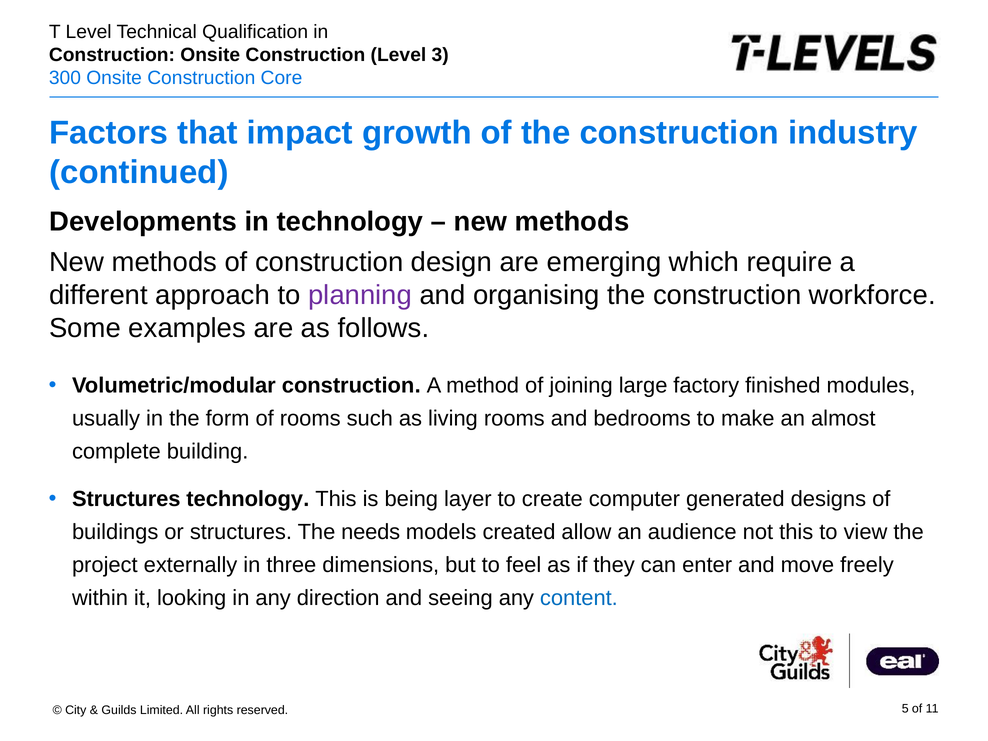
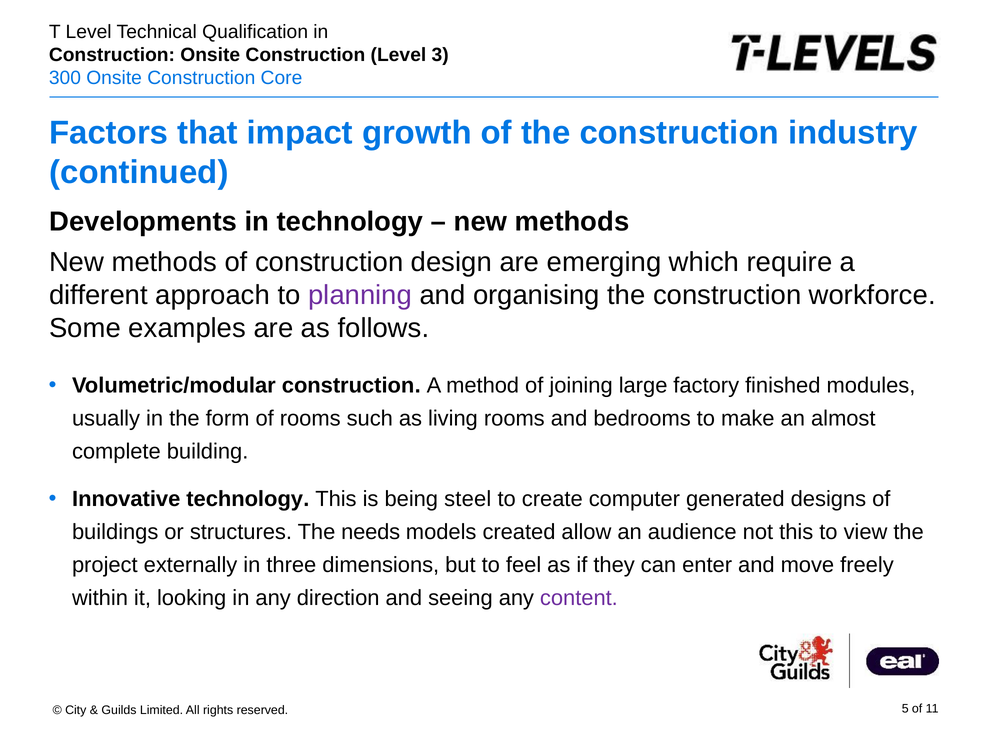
Structures: Structures -> Innovative (126, 499)
layer: layer -> steel (468, 499)
content colour: blue -> purple (579, 598)
